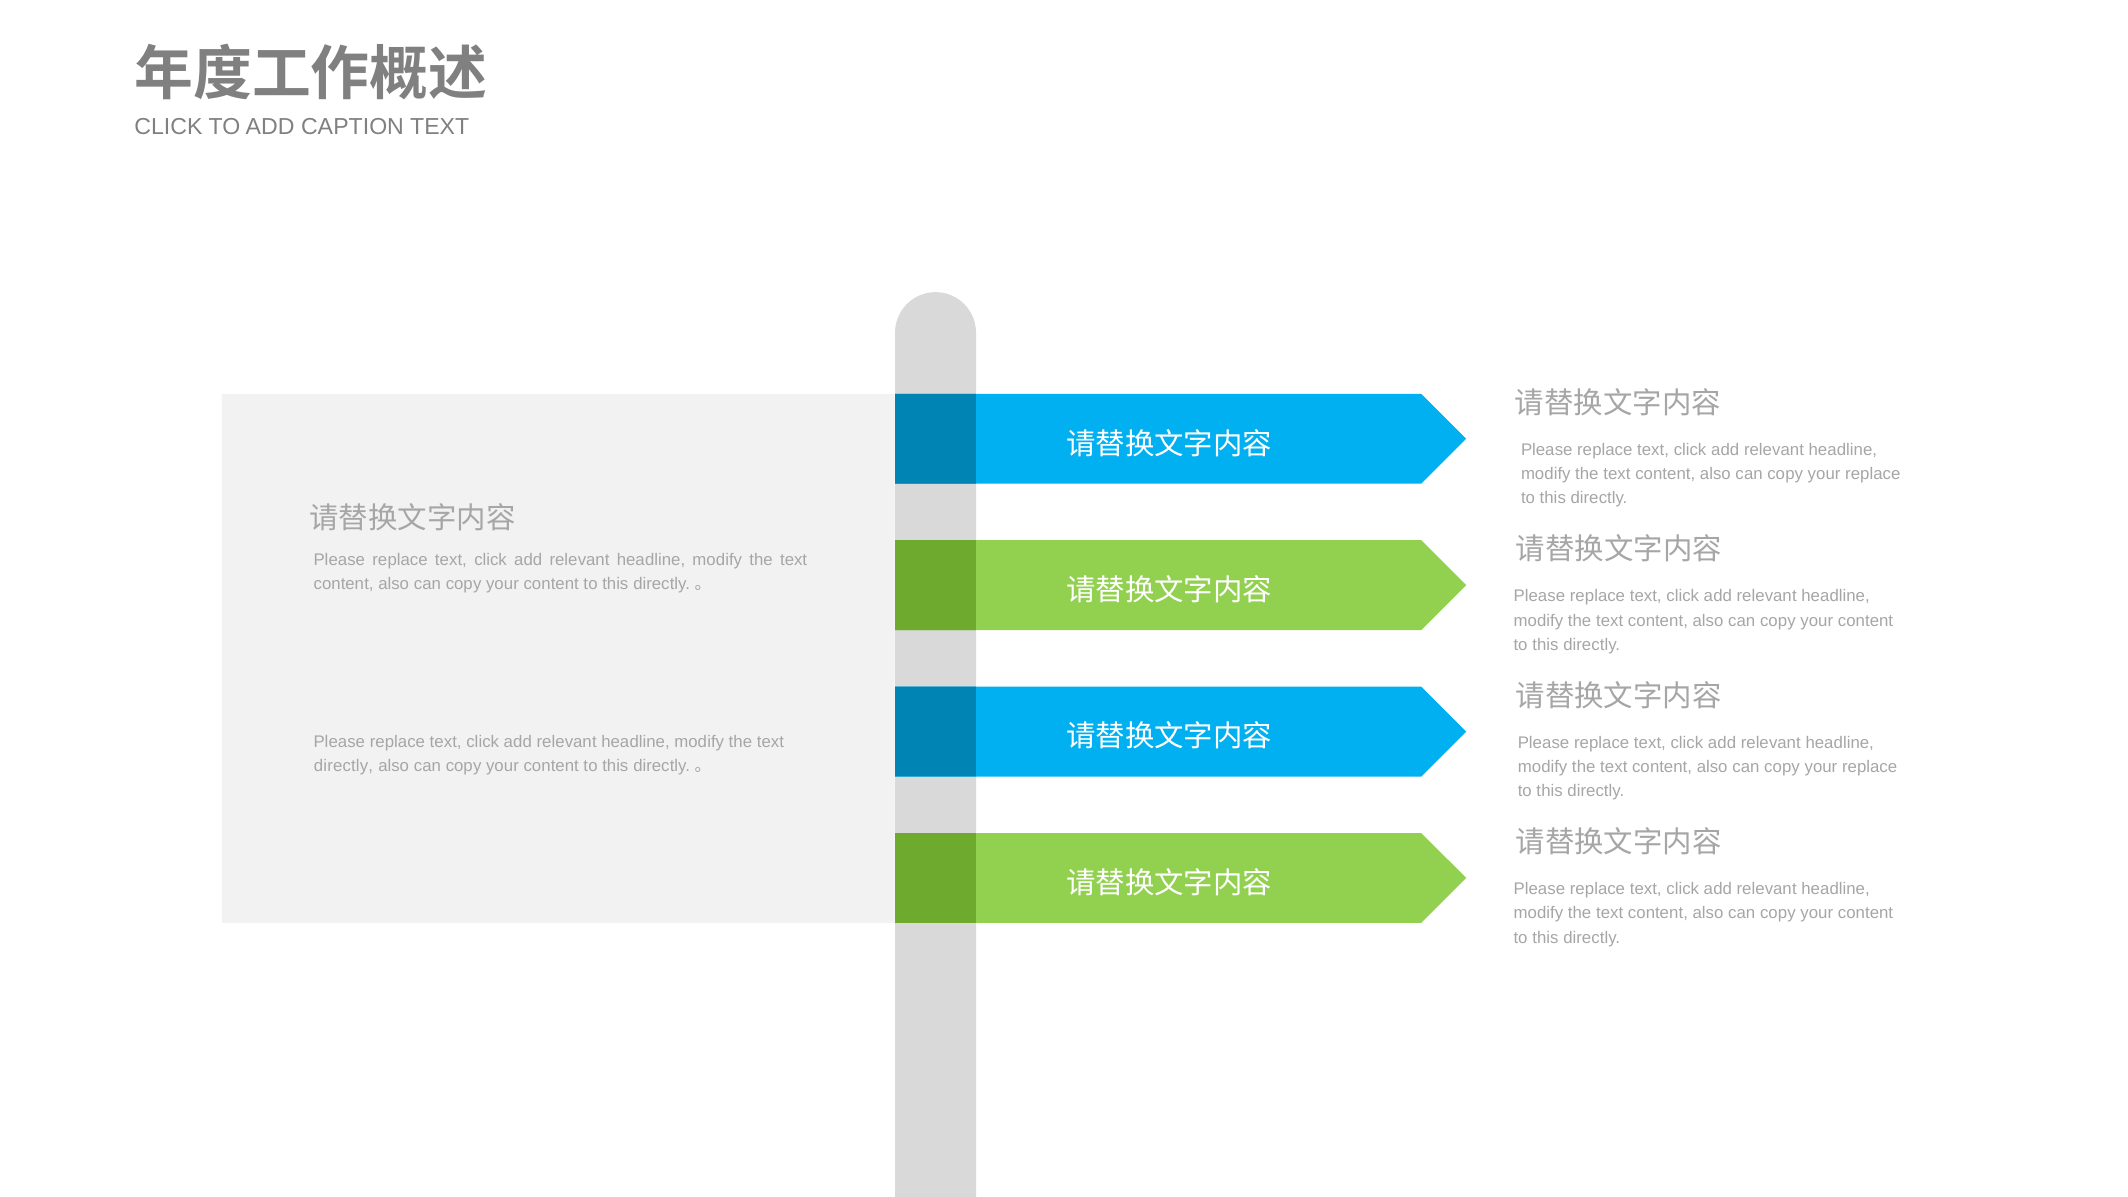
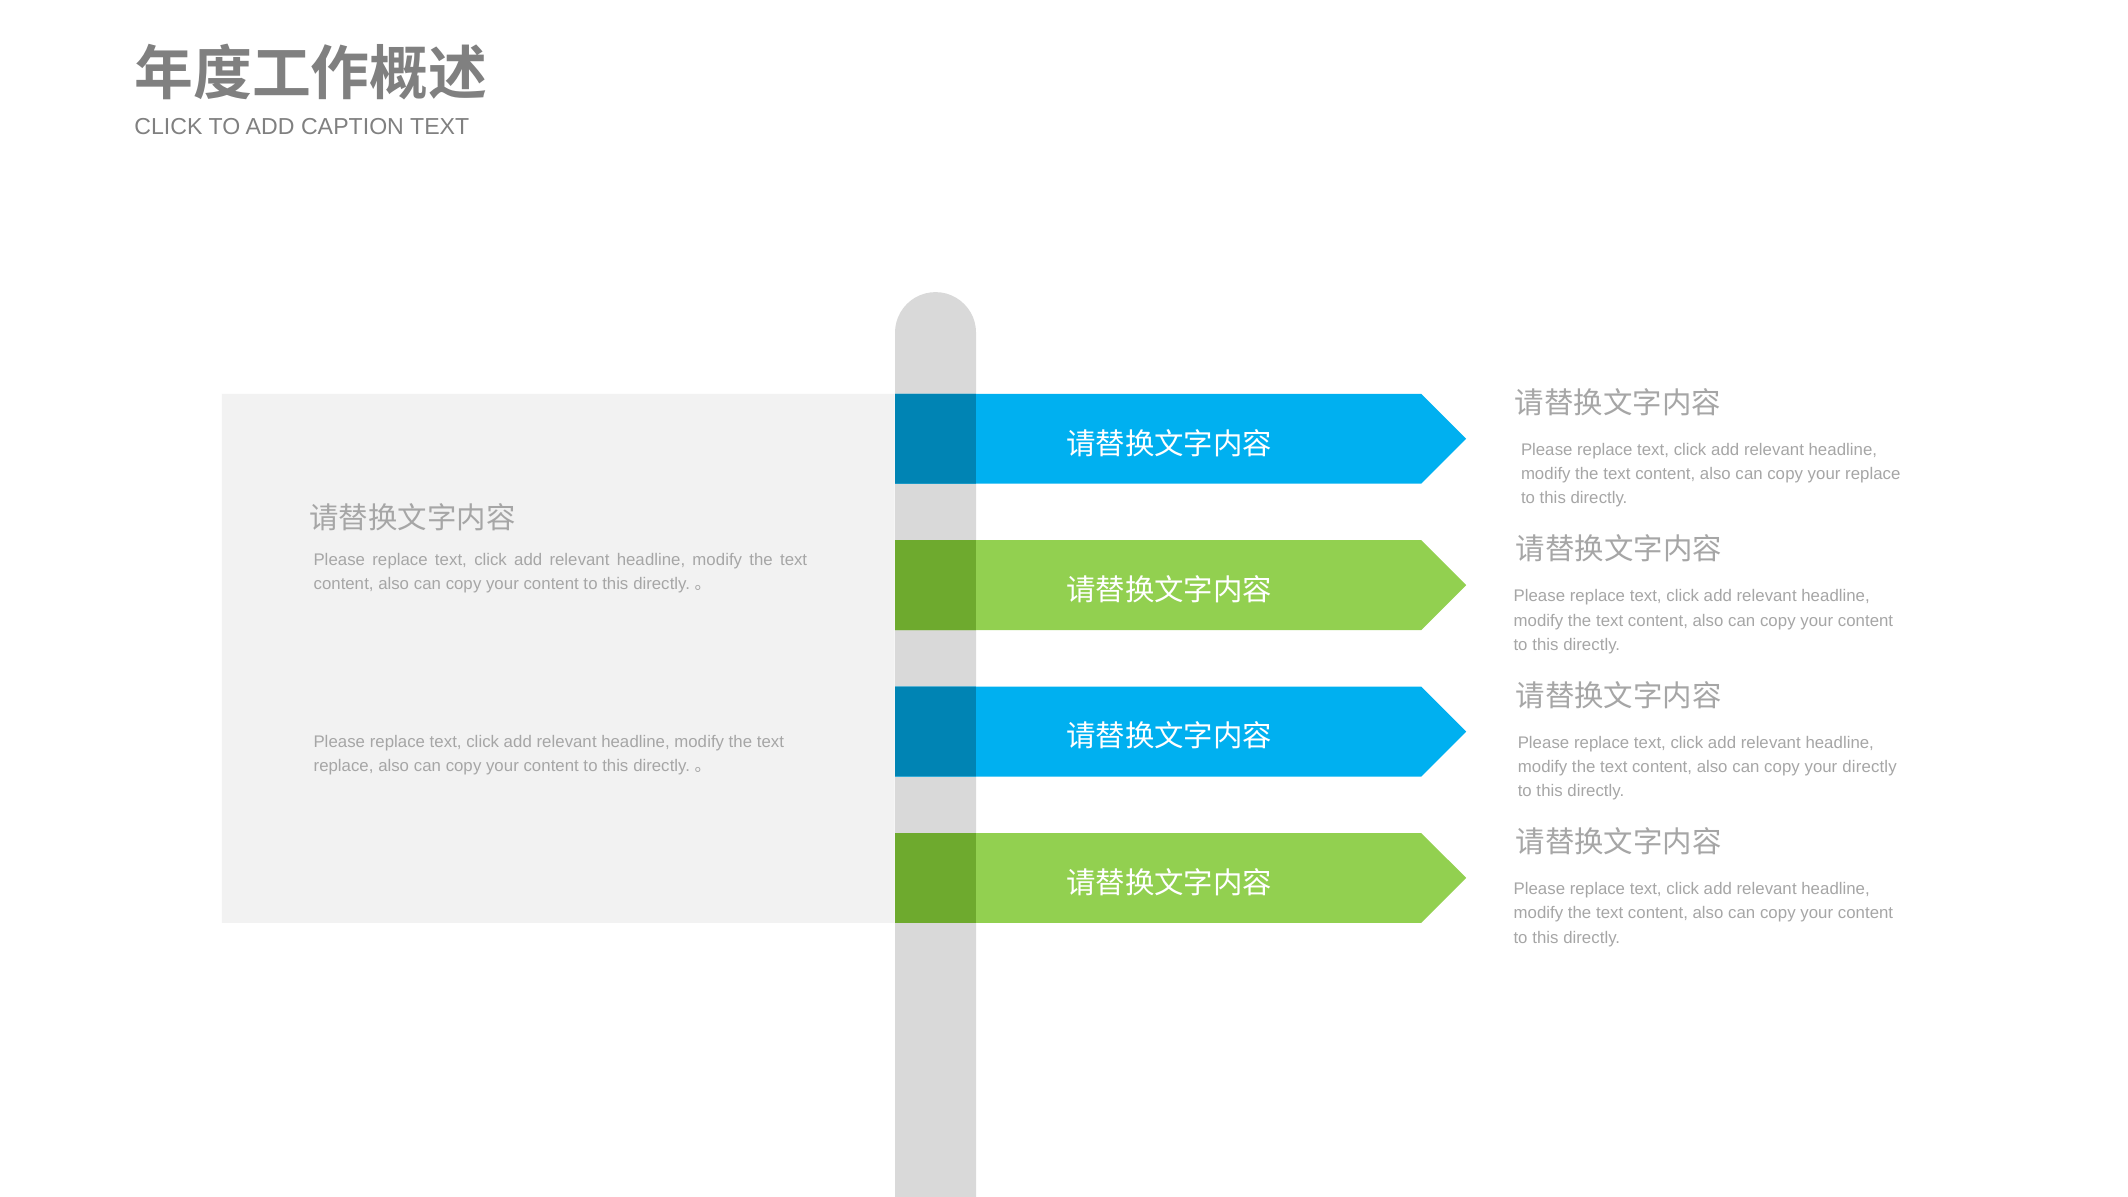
directly: directly -> replace (344, 766)
replace: replace -> directly (1870, 767)
